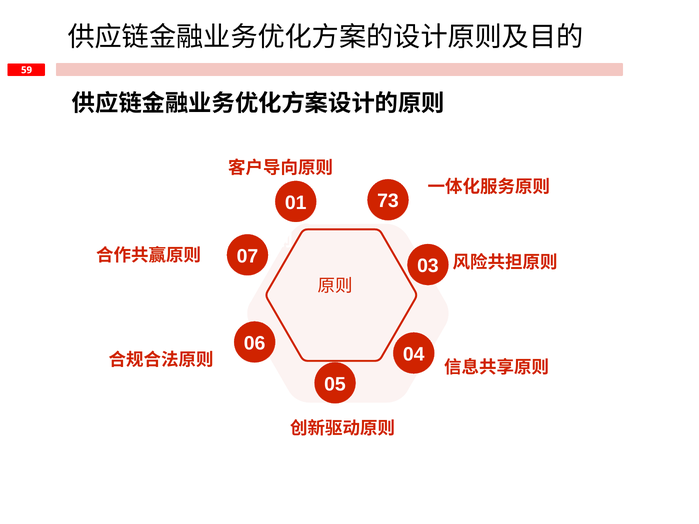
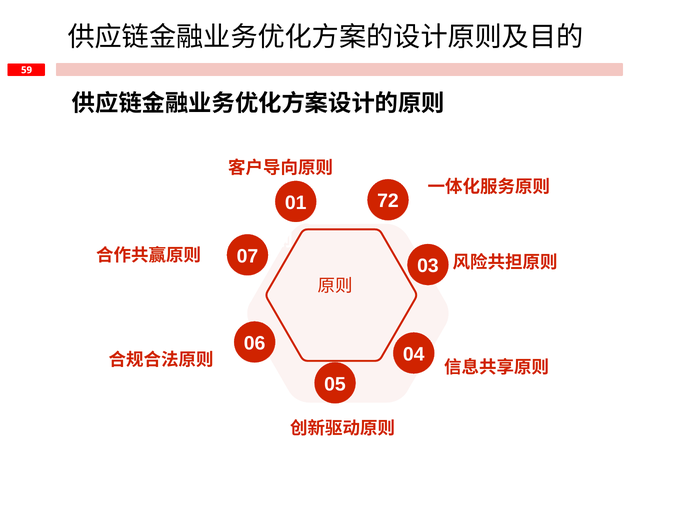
73: 73 -> 72 (388, 201)
